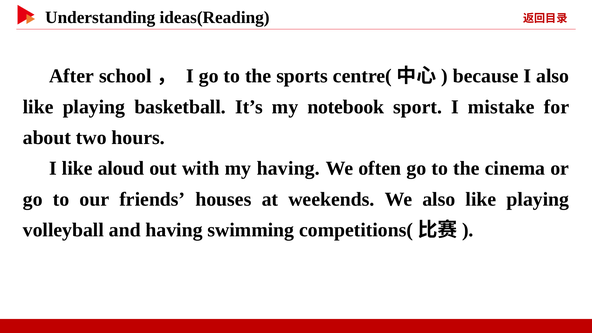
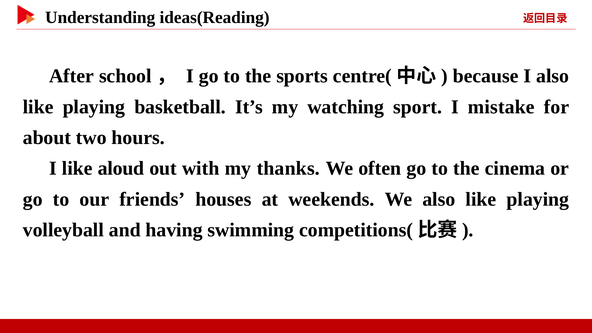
notebook: notebook -> watching (346, 107)
my having: having -> thanks (288, 168)
